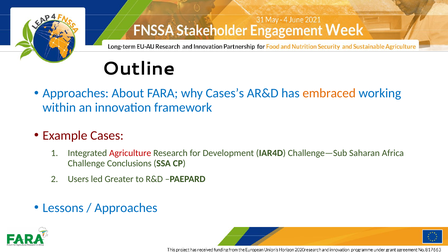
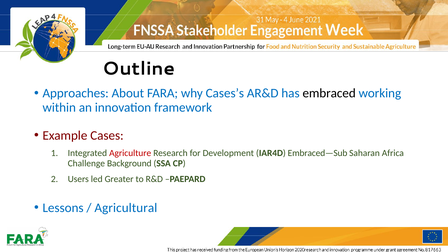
embraced colour: orange -> black (329, 93)
Challenge—Sub: Challenge—Sub -> Embraced—Sub (318, 153)
Conclusions: Conclusions -> Background (129, 163)
Approaches: Approaches -> Agricultural (126, 208)
